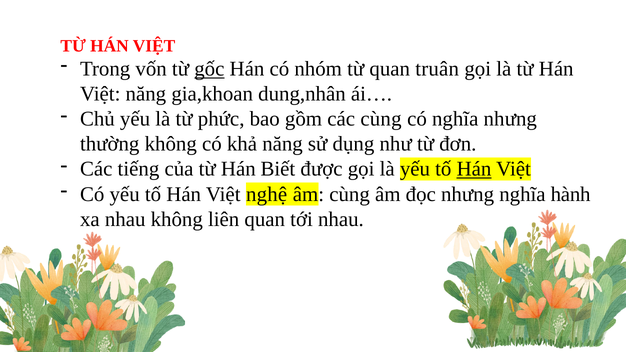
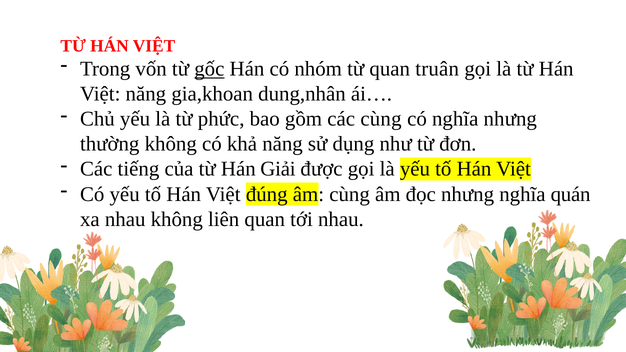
Biết: Biết -> Giải (278, 169)
Hán underline: present -> none (474, 169)
nghệ: nghệ -> đúng (267, 194)
hành: hành -> quán (571, 194)
